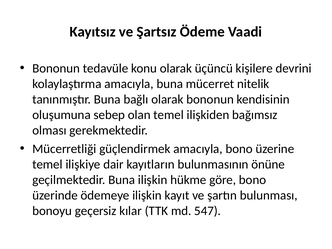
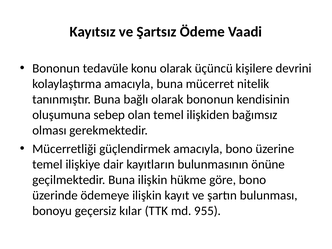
547: 547 -> 955 (208, 211)
